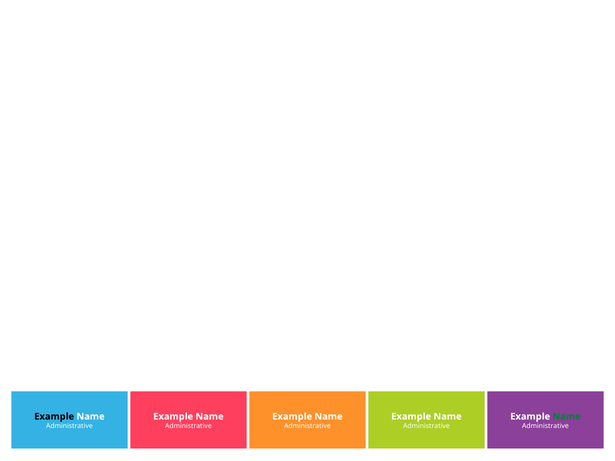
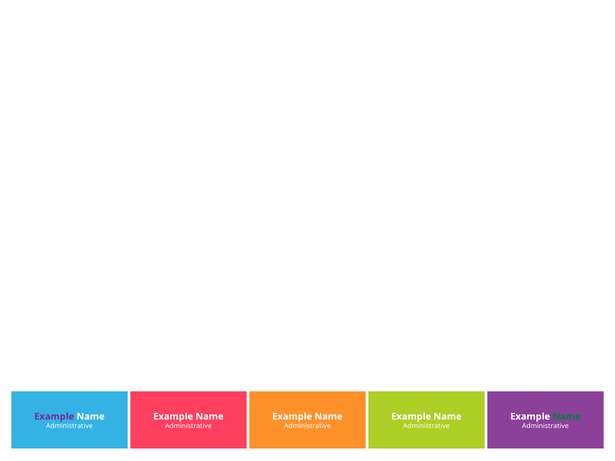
Example colour: black -> purple (54, 417)
